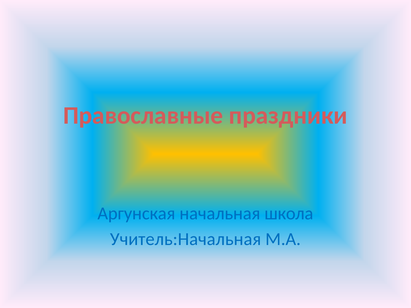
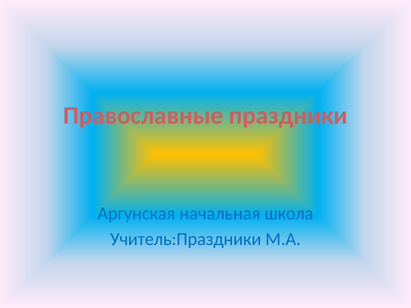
Учитель:Начальная: Учитель:Начальная -> Учитель:Праздники (186, 239)
